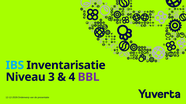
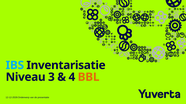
BBL colour: purple -> orange (89, 77)
